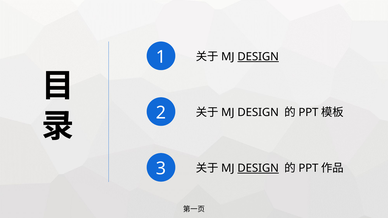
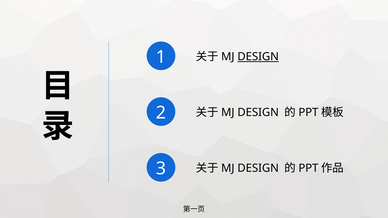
DESIGN underline: present -> none (258, 168)
